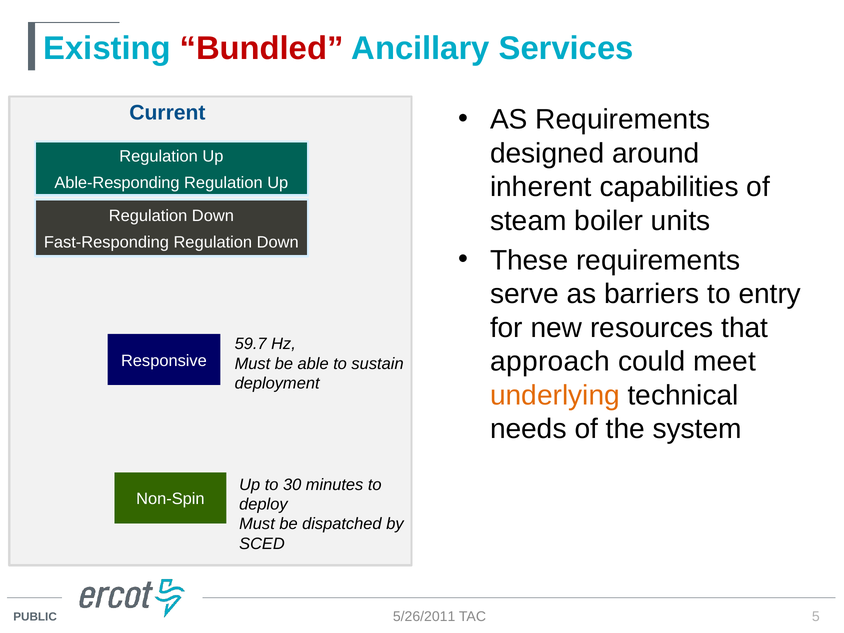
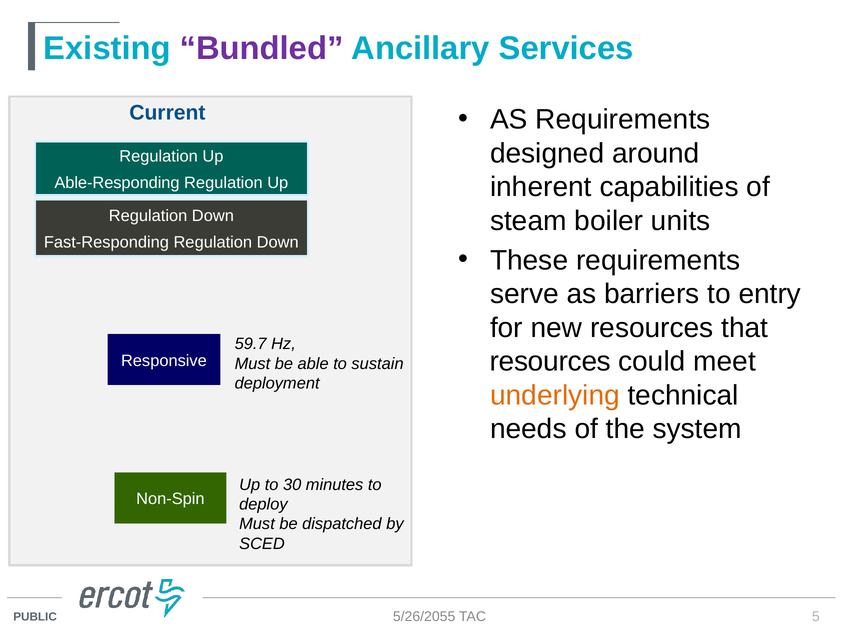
Bundled colour: red -> purple (262, 48)
approach: approach -> resources (550, 362)
5/26/2011: 5/26/2011 -> 5/26/2055 (424, 616)
